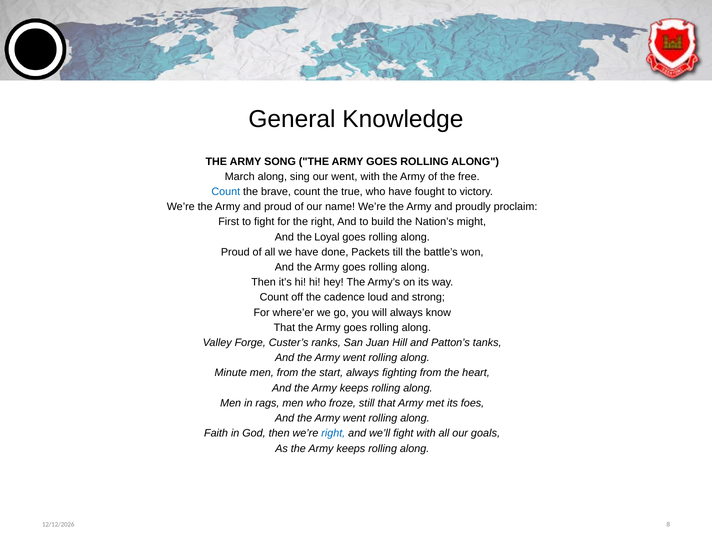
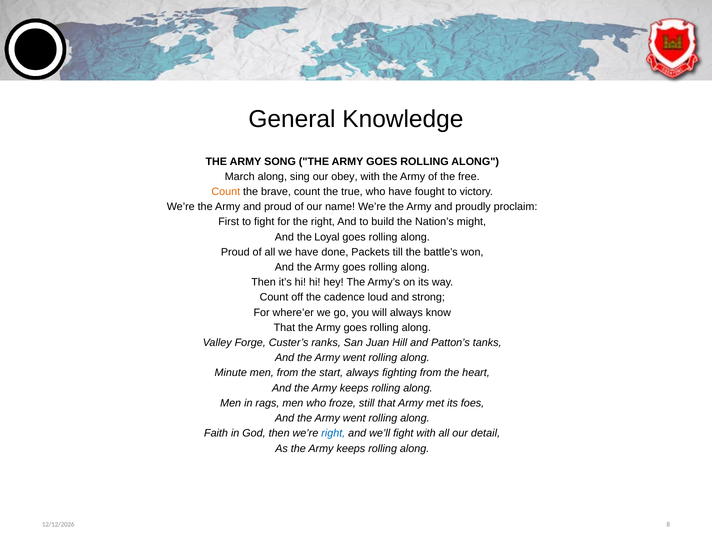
our went: went -> obey (344, 177)
Count colour: blue -> orange (226, 192)
goals: goals -> detail (486, 434)
